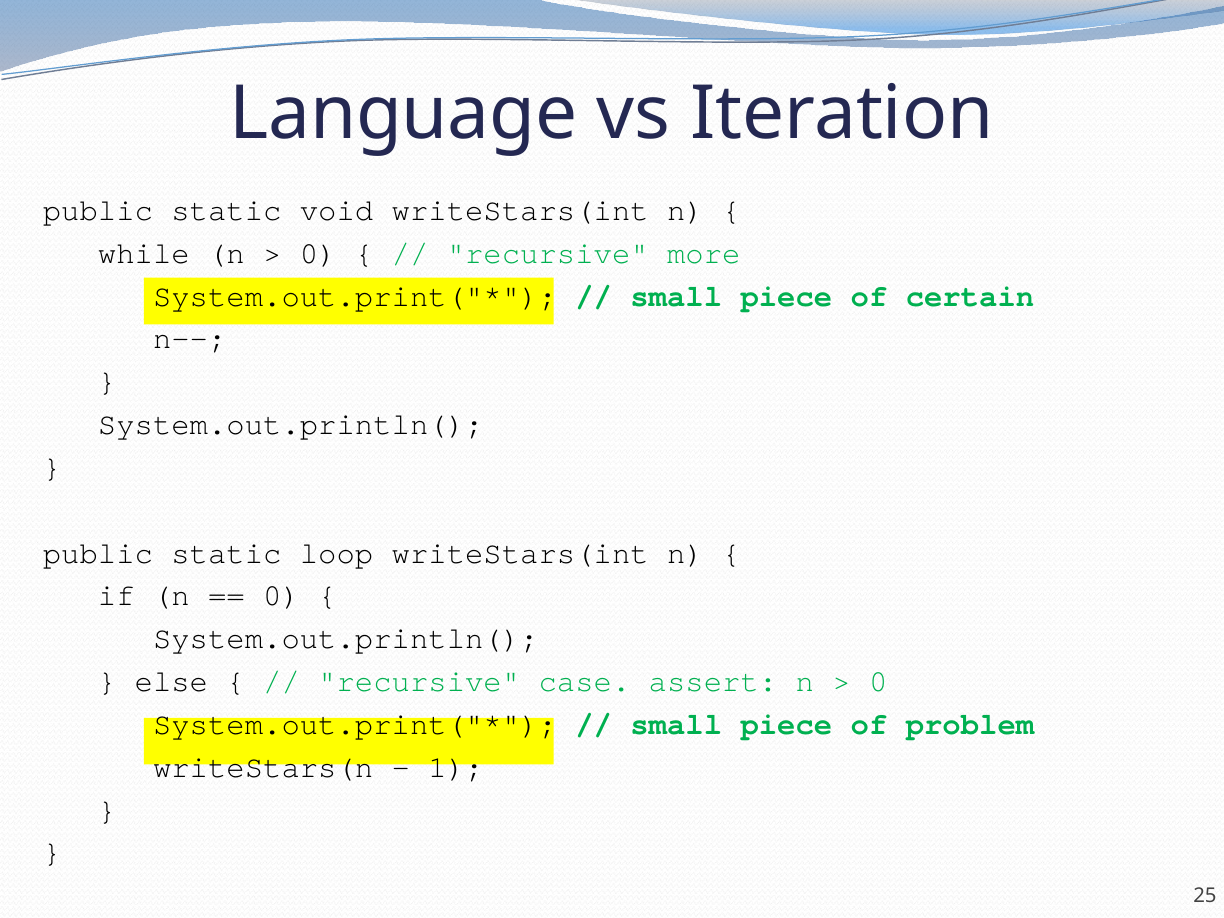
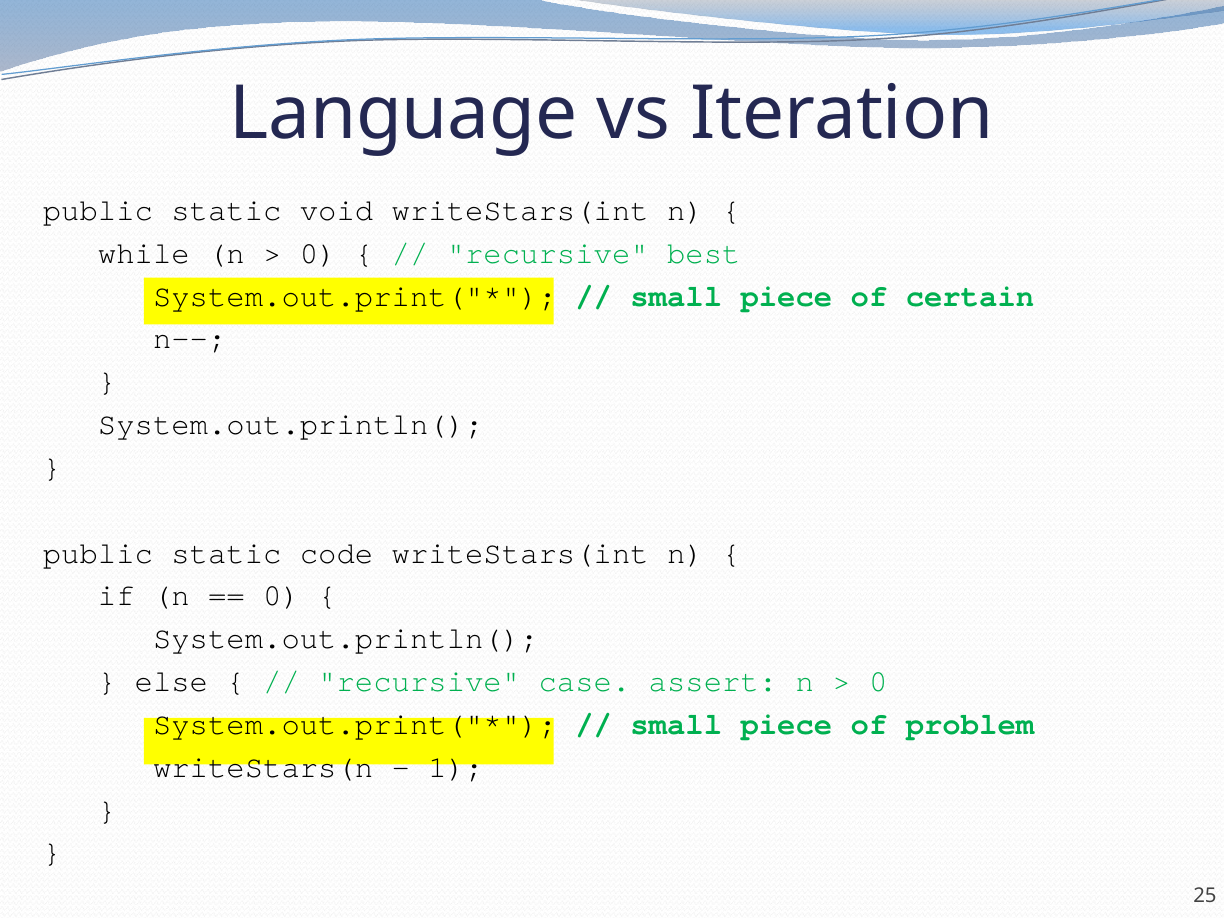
more: more -> best (704, 253)
loop: loop -> code (337, 553)
